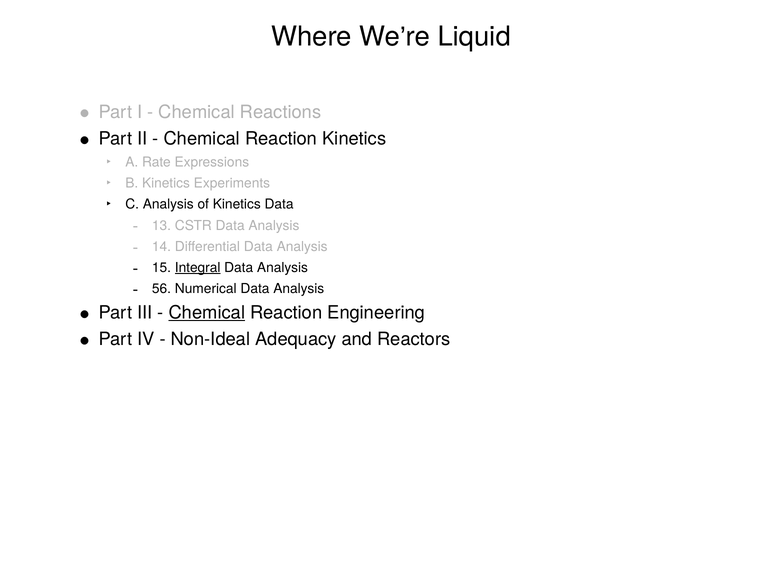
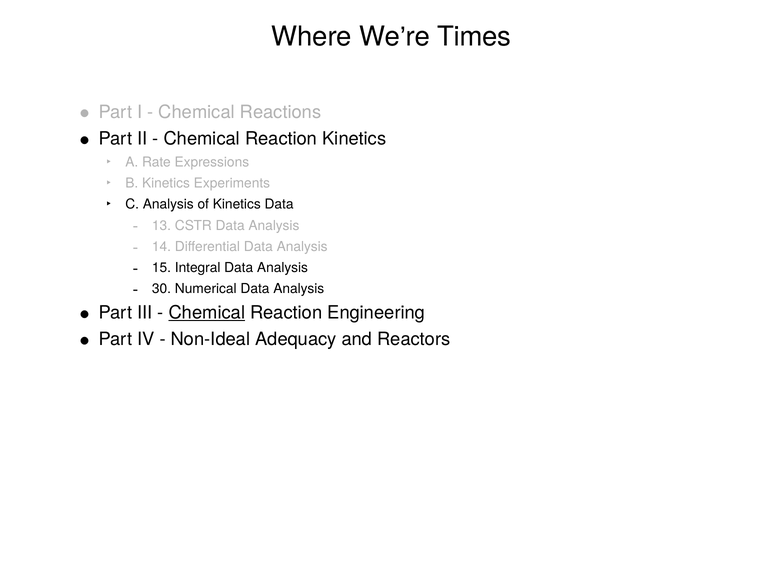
Liquid: Liquid -> Times (474, 37)
Integral underline: present -> none (198, 268)
56: 56 -> 30 (161, 289)
